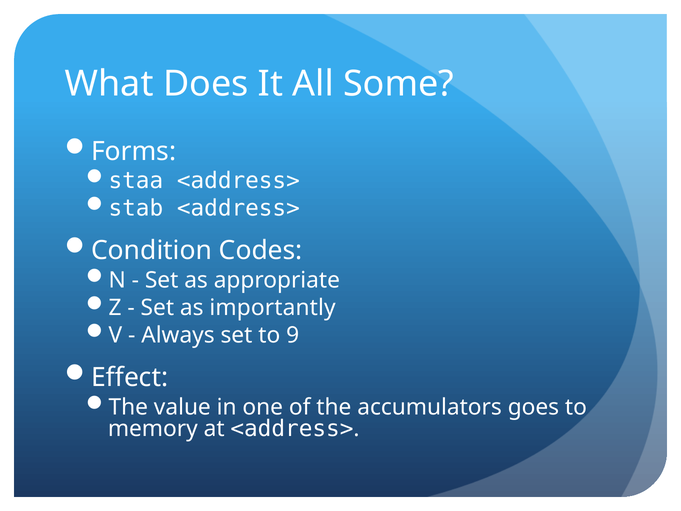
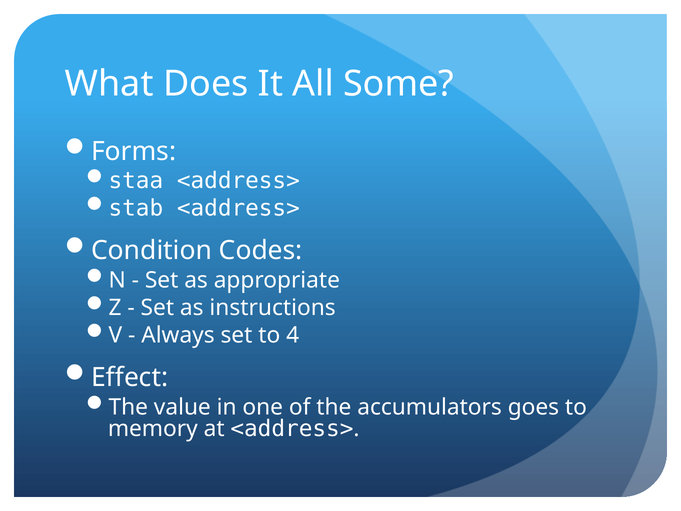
importantly: importantly -> instructions (273, 307)
9: 9 -> 4 (293, 335)
